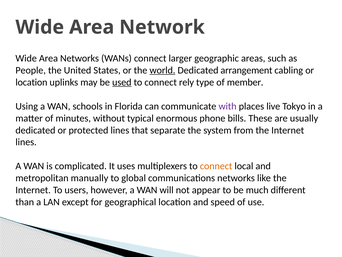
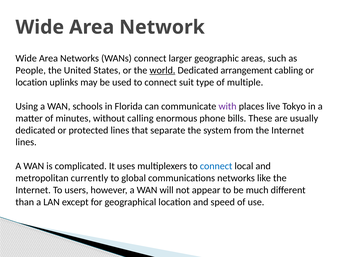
used underline: present -> none (122, 82)
rely: rely -> suit (186, 82)
member: member -> multiple (245, 82)
typical: typical -> calling (140, 118)
connect colour: orange -> blue (216, 166)
manually: manually -> currently (90, 178)
